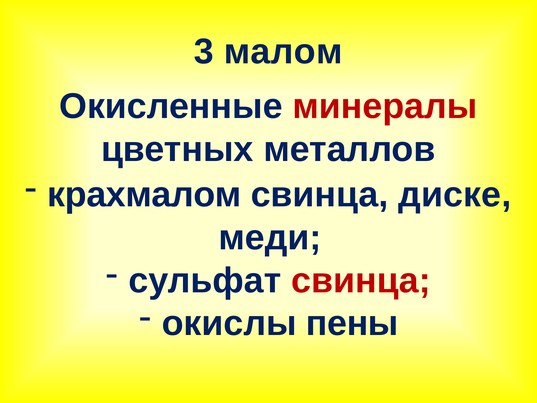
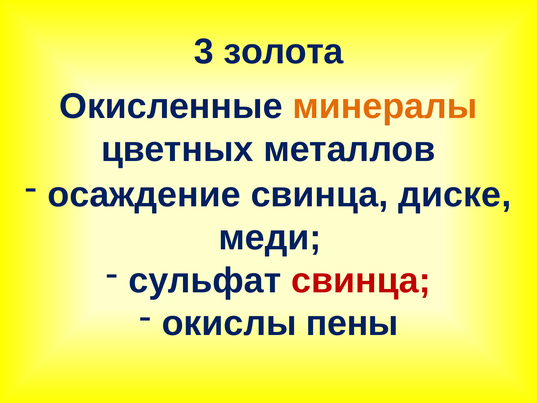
малом: малом -> золота (284, 52)
минералы colour: red -> orange (385, 106)
крахмалом: крахмалом -> осаждение (144, 194)
